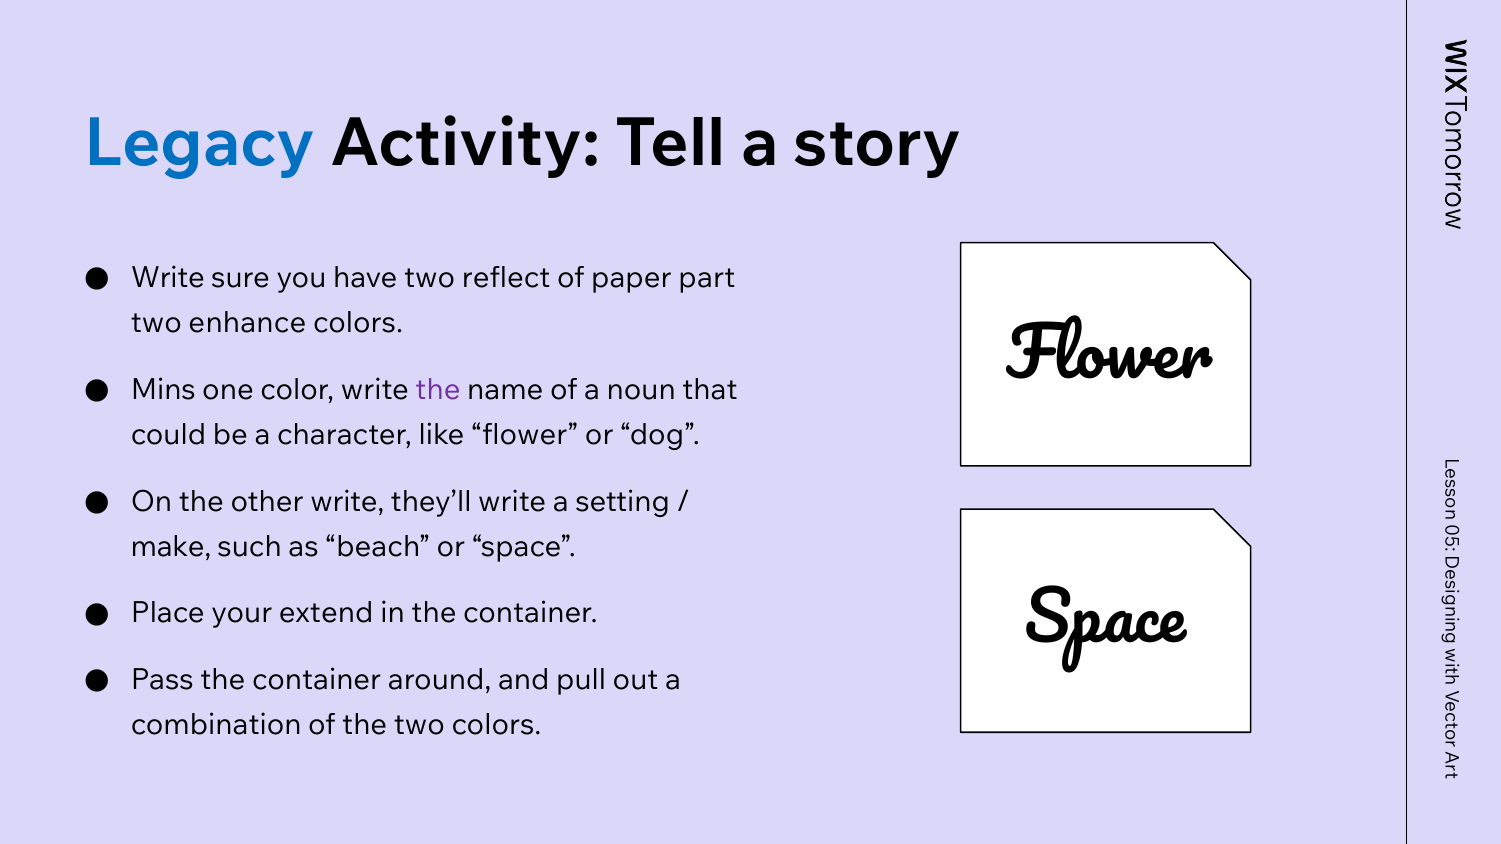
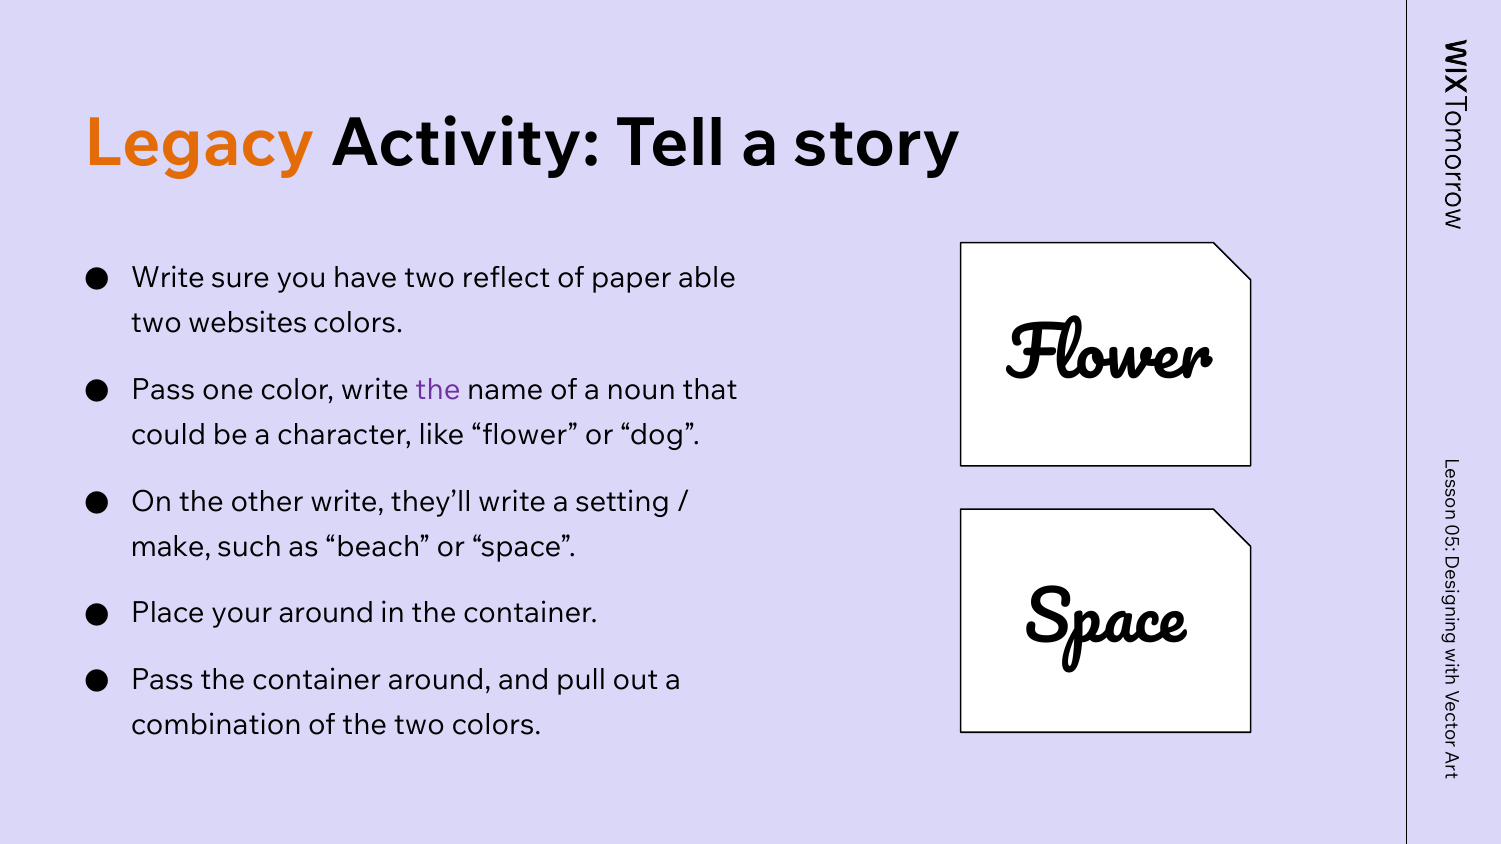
Legacy colour: blue -> orange (200, 143)
part: part -> able (707, 278)
enhance: enhance -> websites (248, 323)
Mins: Mins -> Pass (163, 390)
your extend: extend -> around (326, 613)
